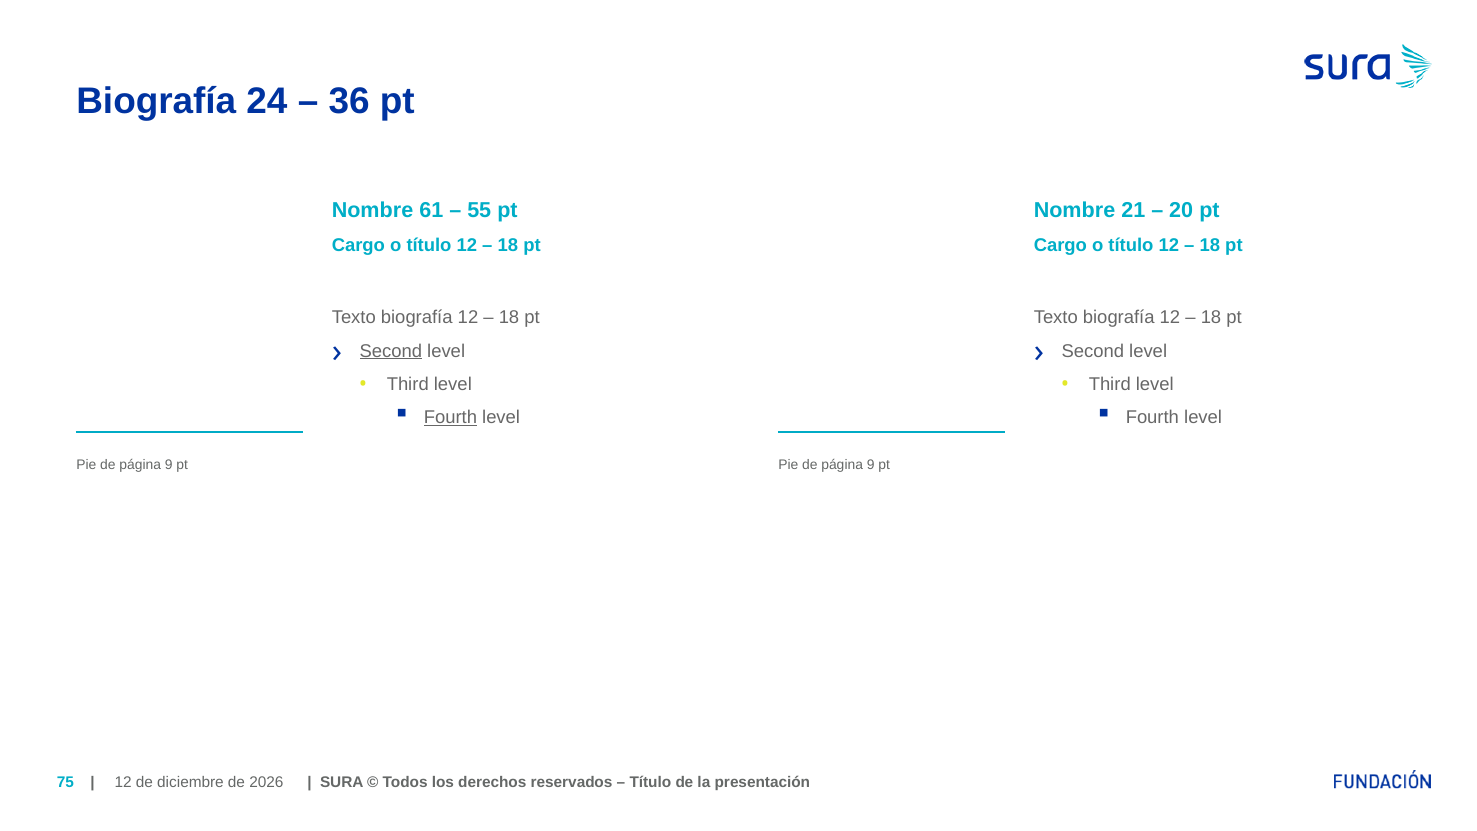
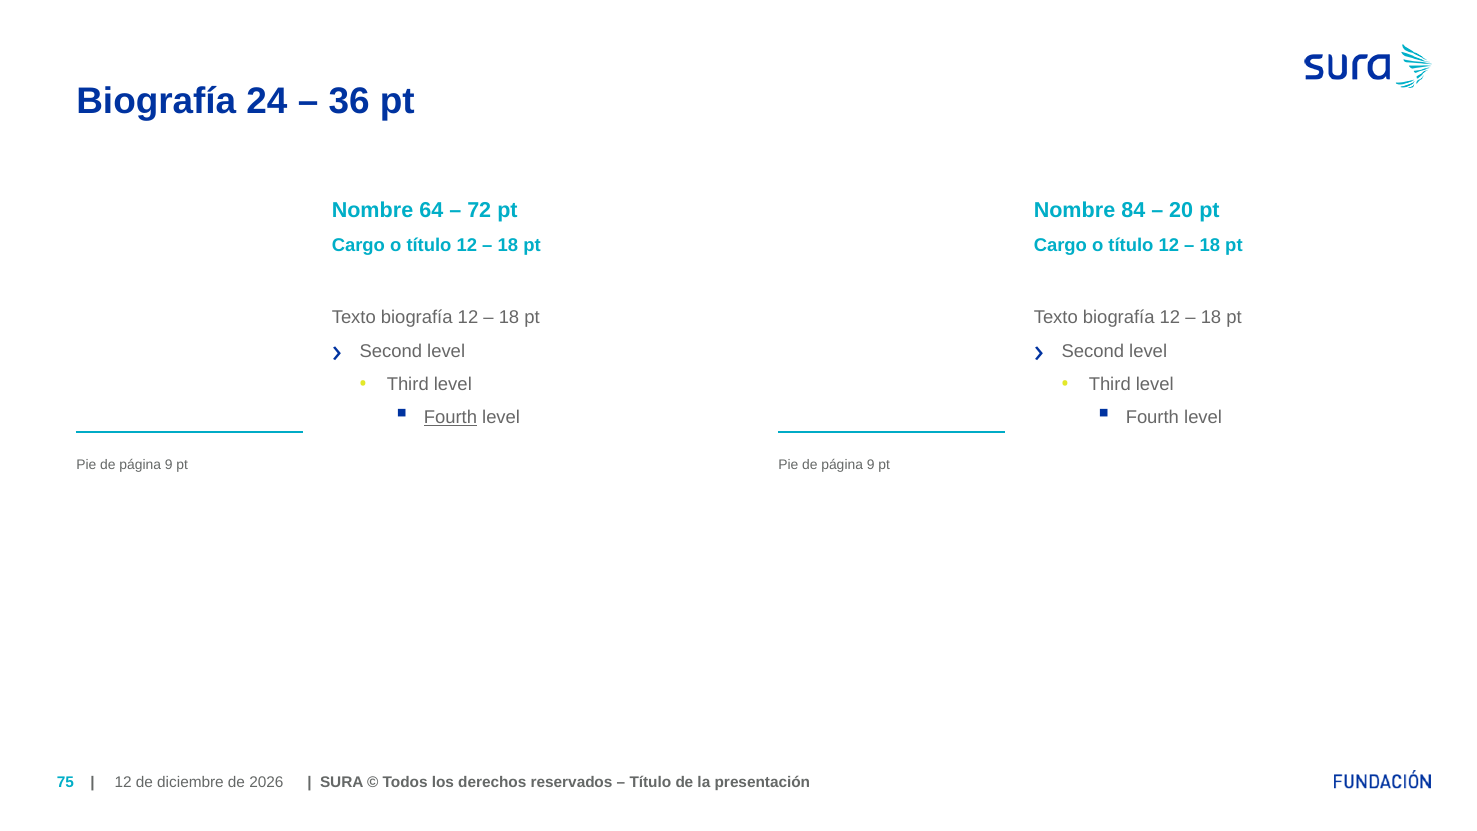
61: 61 -> 64 (431, 210)
55: 55 -> 72 (479, 210)
21: 21 -> 84 (1133, 210)
Second underline: present -> none (391, 351)
